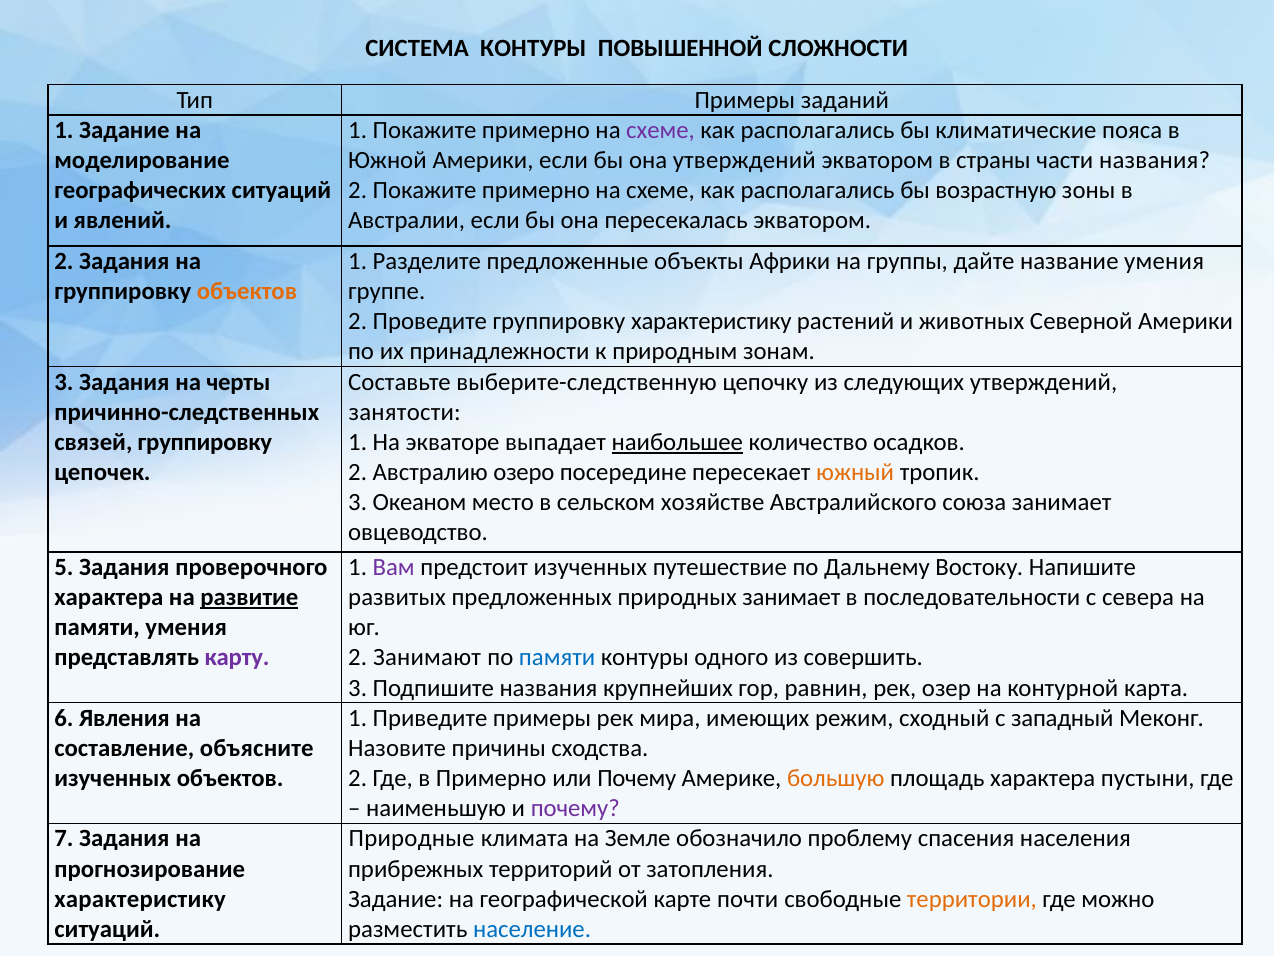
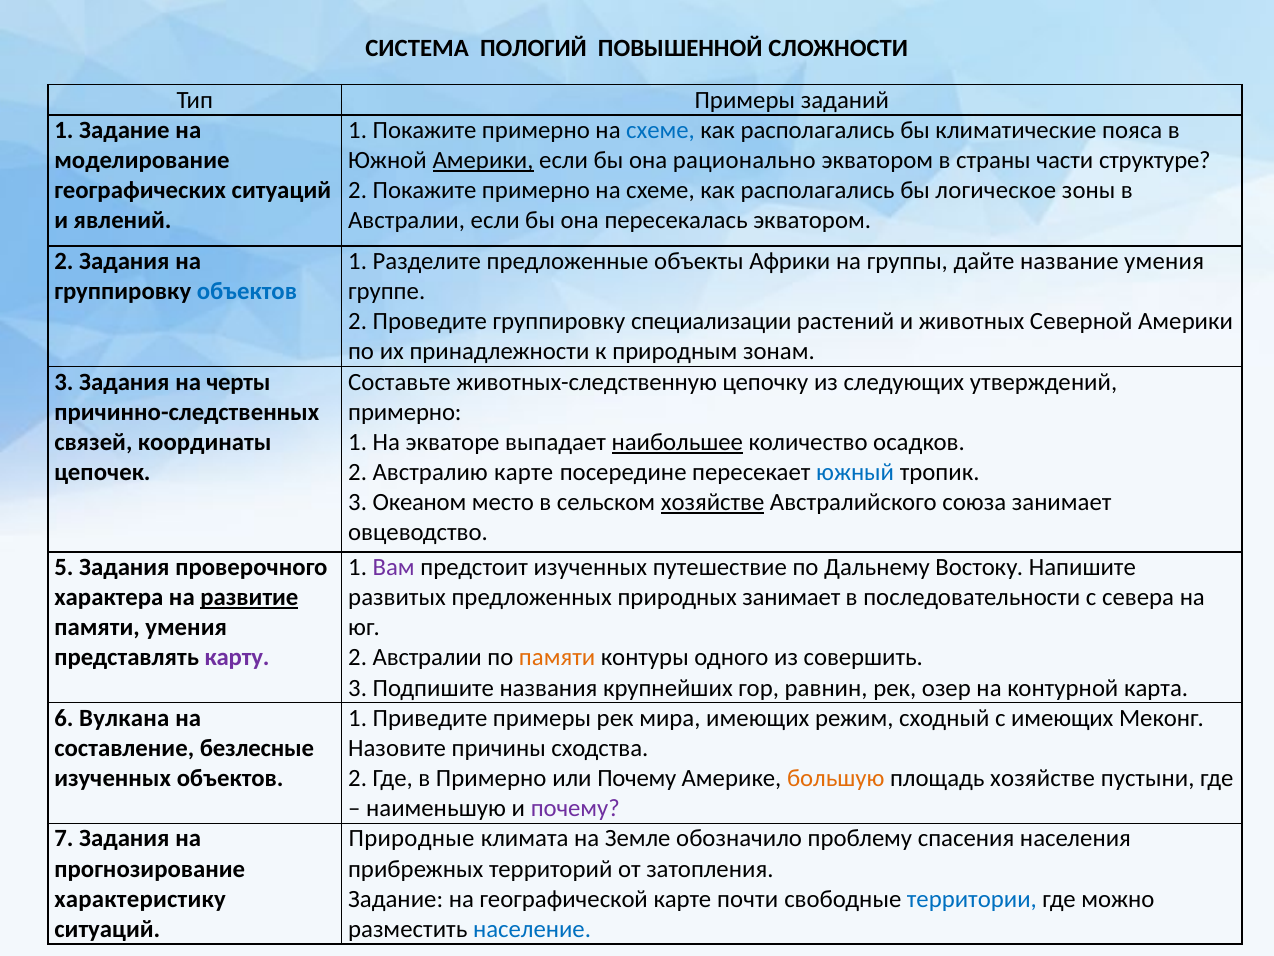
СИСТЕМА КОНТУРЫ: КОНТУРЫ -> ПОЛОГИЙ (533, 48)
схеме colour: purple -> blue (661, 130)
Америки underline: none -> present (483, 160)
она утверждений: утверждений -> рационально (744, 160)
части названия: названия -> структуре (1155, 160)
возрастную: возрастную -> логическое (996, 190)
объектов colour: orange -> blue (247, 291)
группировку характеристику: характеристику -> специализации (711, 321)
выберите-следственную: выберите-следственную -> животных-следственную (587, 382)
занятости: занятости -> примерно (405, 412)
связей группировку: группировку -> координаты (205, 442)
Австралию озеро: озеро -> карте (524, 472)
южный colour: orange -> blue (855, 472)
хозяйстве underline: none -> present (713, 502)
2 Занимают: Занимают -> Австралии (427, 657)
памяти colour: blue -> orange (557, 657)
Явления: Явления -> Вулкана (124, 718)
с западный: западный -> имеющих (1062, 718)
объясните: объясните -> безлесные (257, 748)
площадь характера: характера -> хозяйстве (1043, 778)
территории colour: orange -> blue (972, 899)
